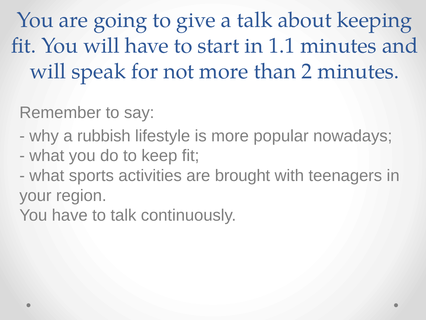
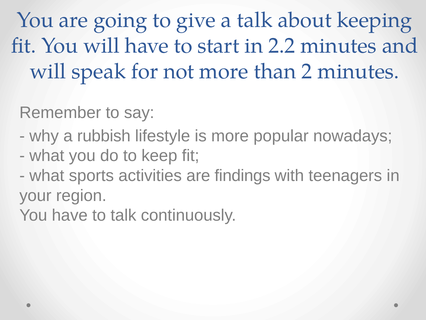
1.1: 1.1 -> 2.2 (282, 46)
brought: brought -> findings (243, 175)
